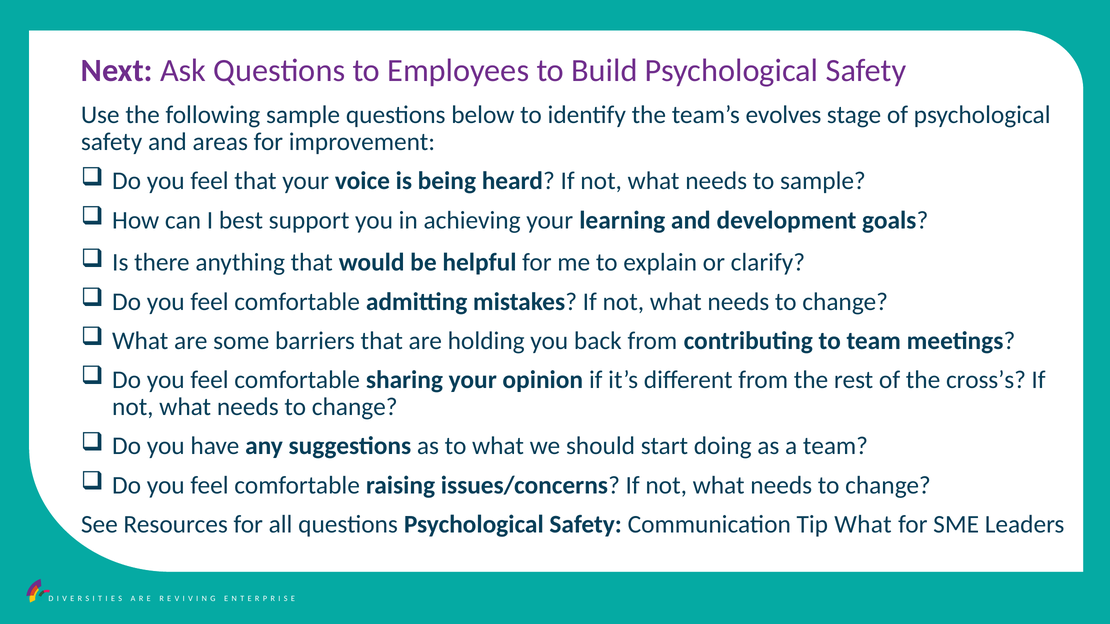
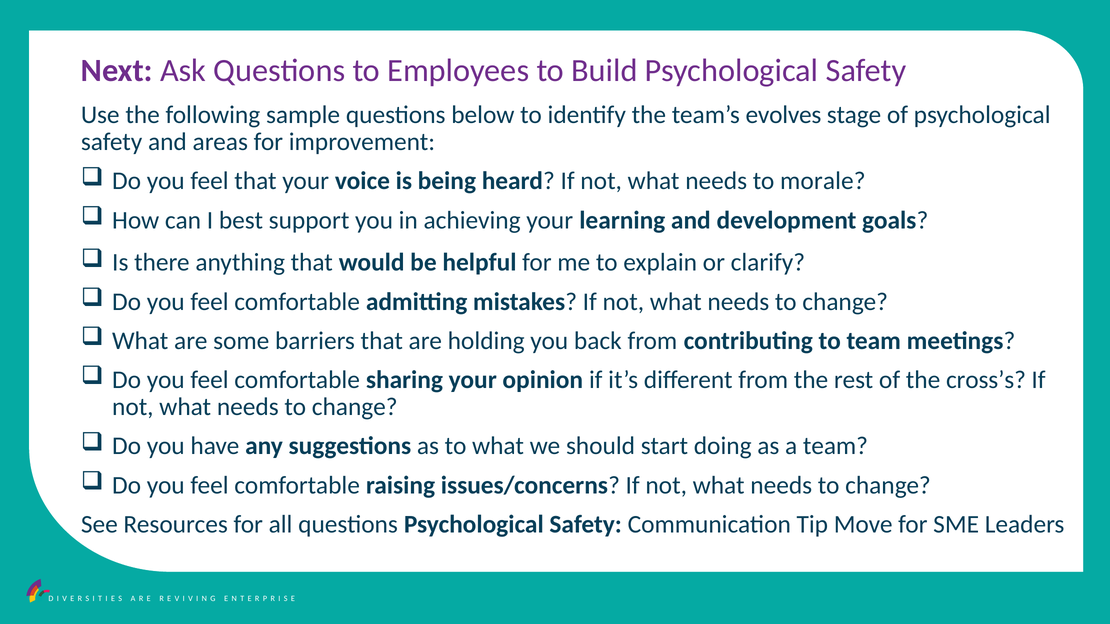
to sample: sample -> morale (823, 181)
Tip What: What -> Move (863, 524)
